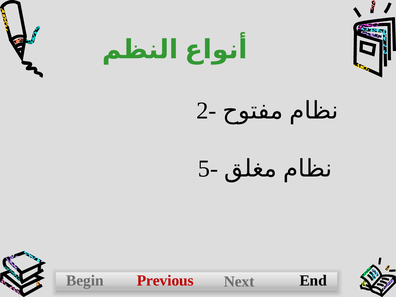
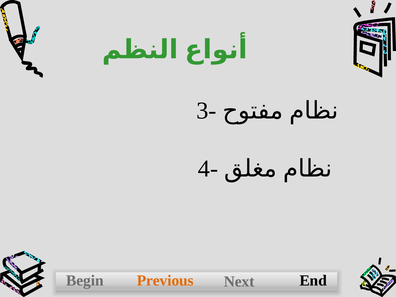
2-: 2- -> 3- (206, 111)
5-: 5- -> 4- (208, 169)
Previous colour: red -> orange (165, 280)
